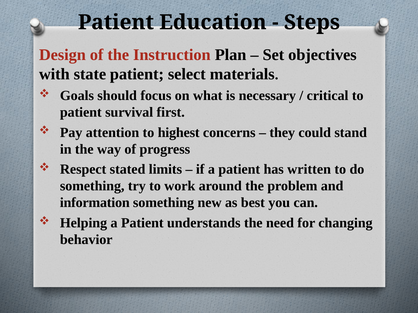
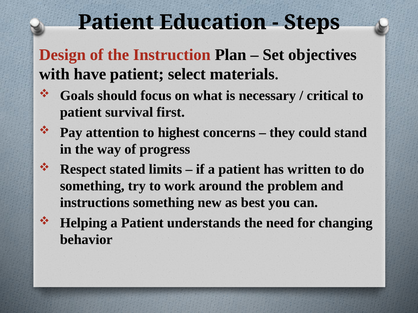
state: state -> have (90, 74)
information: information -> instructions (95, 203)
